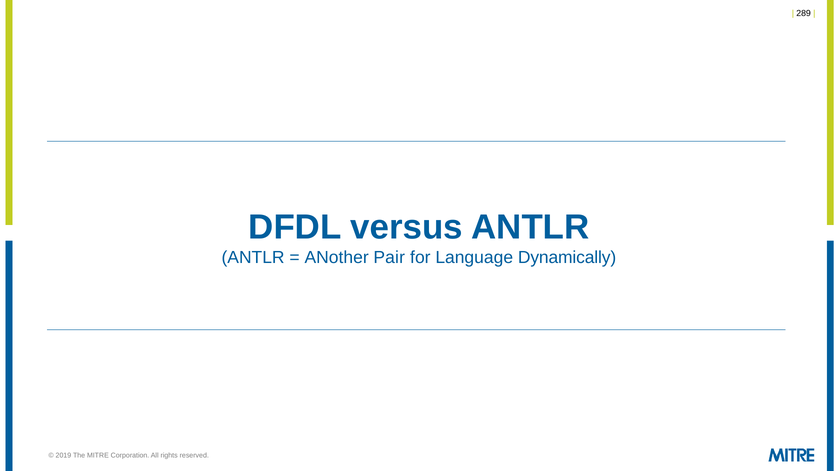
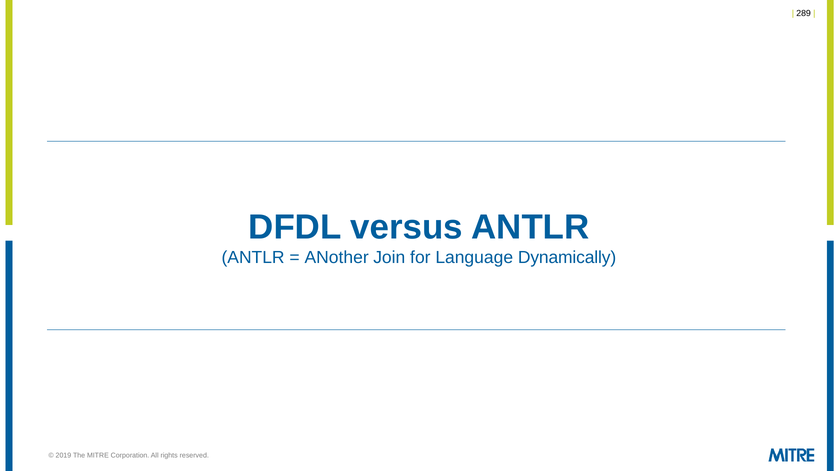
Pair: Pair -> Join (389, 258)
